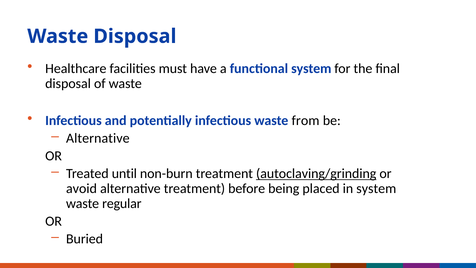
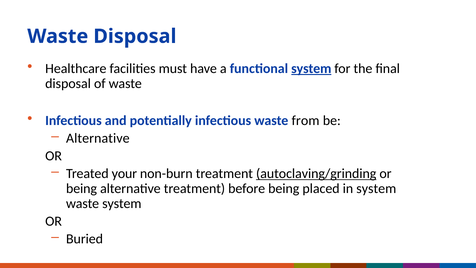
system underline: none -> present (311, 68)
until: until -> your (124, 173)
avoid: avoid -> being (82, 188)
waste regular: regular -> system (122, 203)
